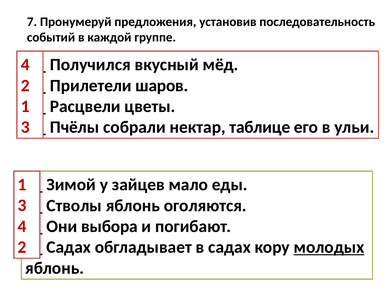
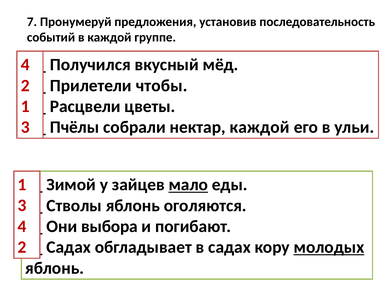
шаров: шаров -> чтобы (162, 86)
нектар таблице: таблице -> каждой (260, 127)
мало underline: none -> present (188, 185)
